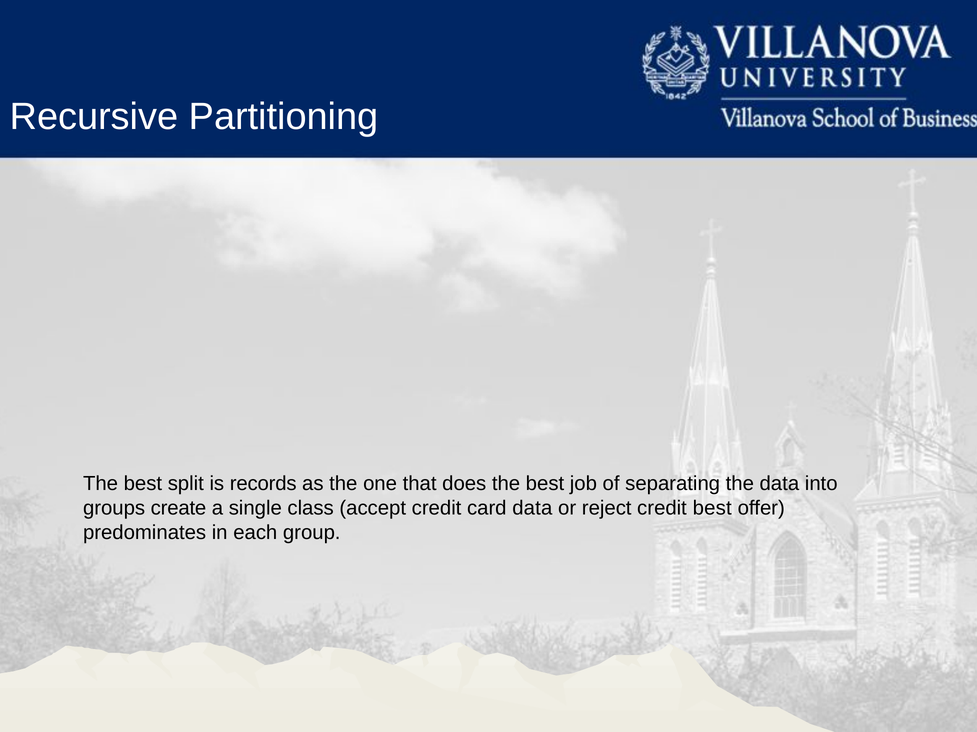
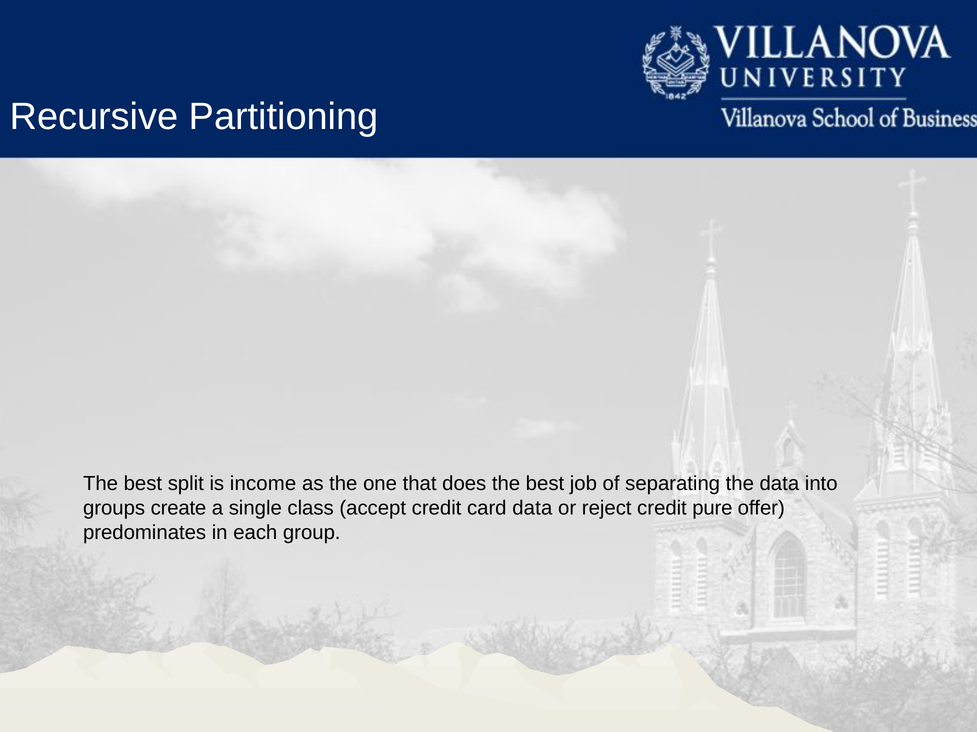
records: records -> income (263, 484)
credit best: best -> pure (712, 509)
